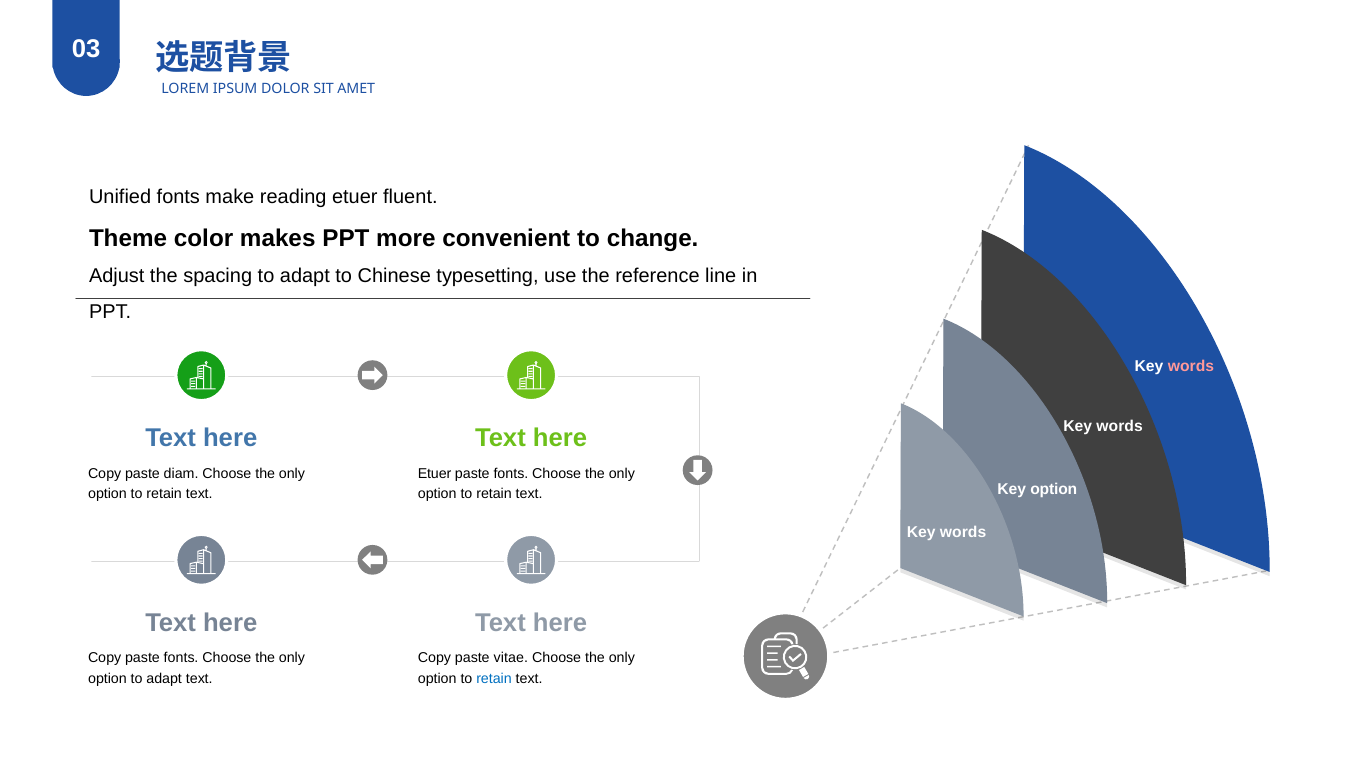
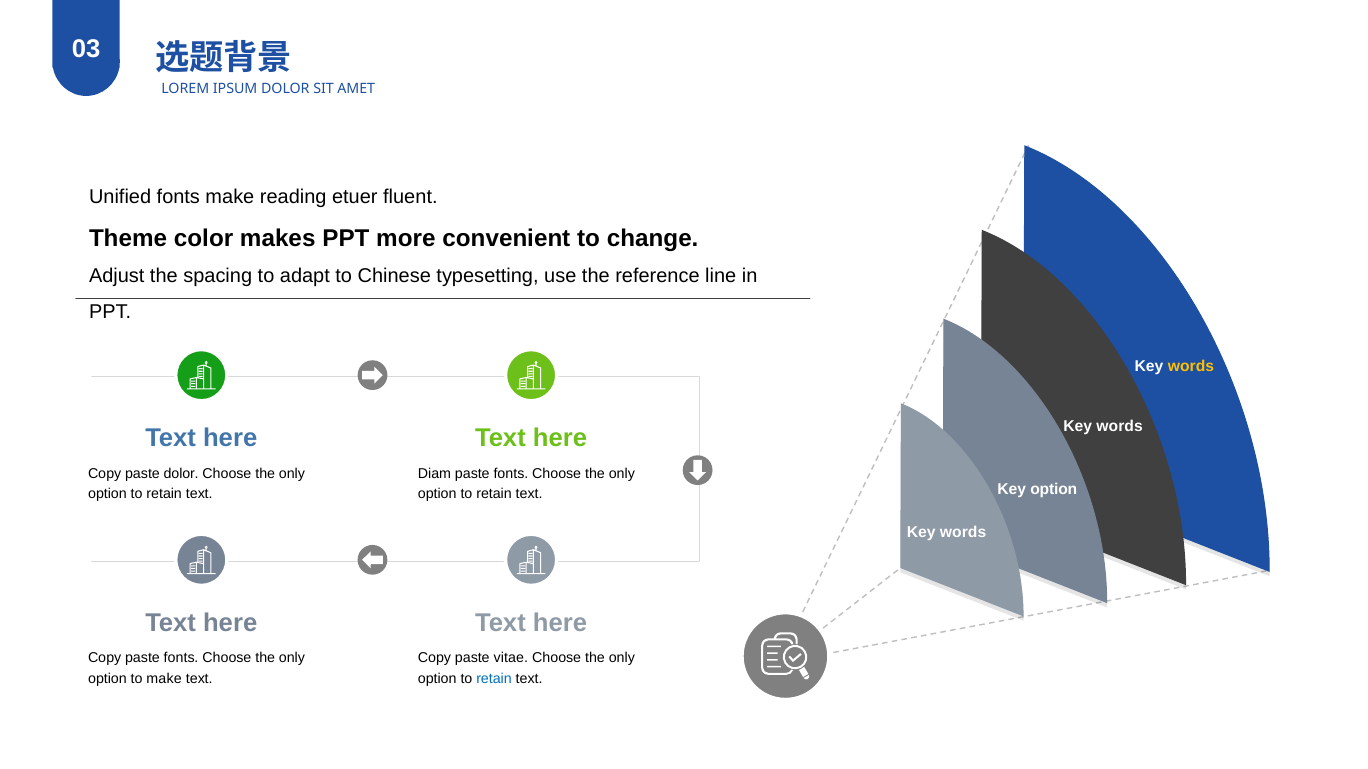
words colour: pink -> yellow (1191, 367)
paste diam: diam -> dolor (181, 474)
Etuer: Etuer -> Diam (435, 474)
option to adapt: adapt -> make (164, 679)
